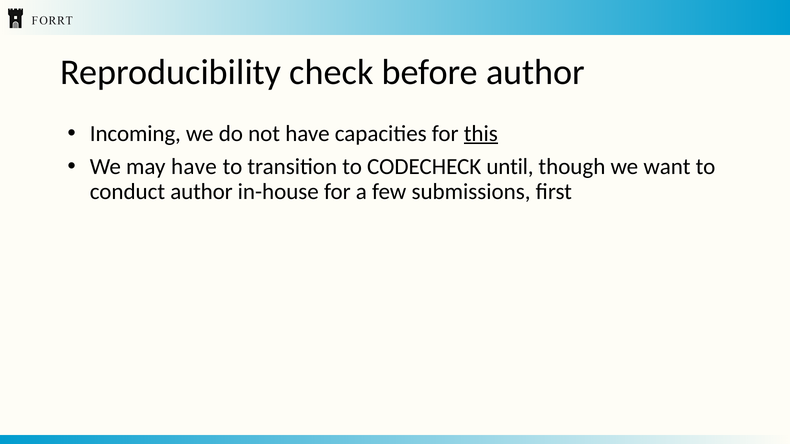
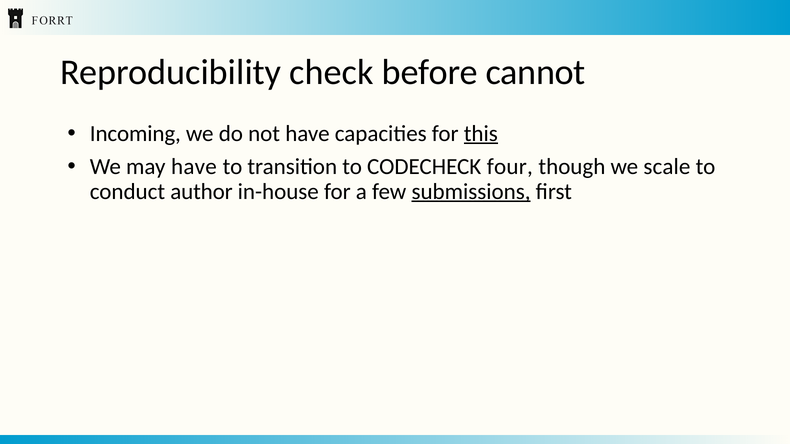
before author: author -> cannot (536, 72)
until: until -> four (510, 167)
want: want -> scale (667, 167)
submissions underline: none -> present (471, 192)
